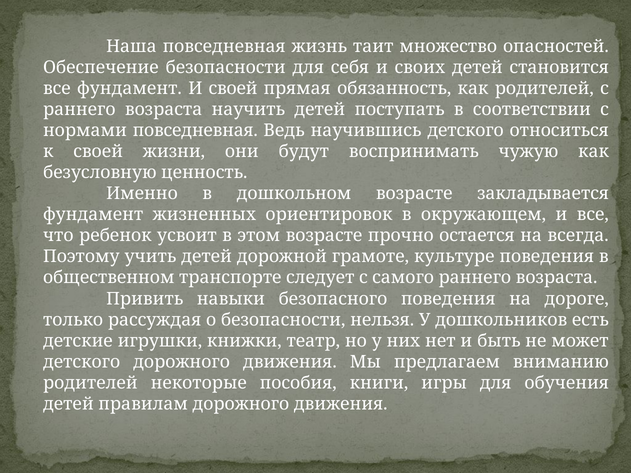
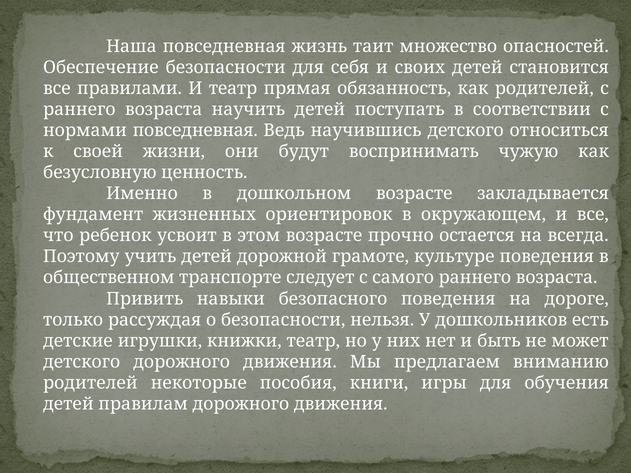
все фундамент: фундамент -> правилами (130, 88)
И своей: своей -> театр (233, 88)
